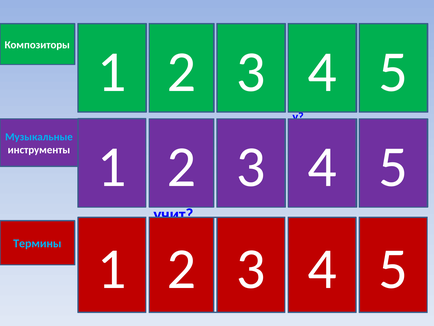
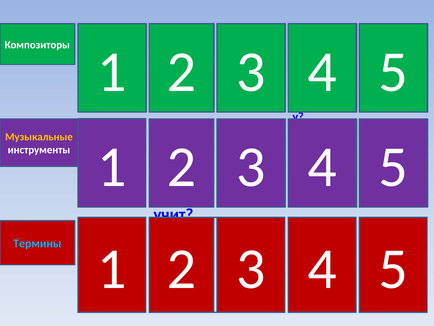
Музыкальные colour: light blue -> yellow (39, 137)
